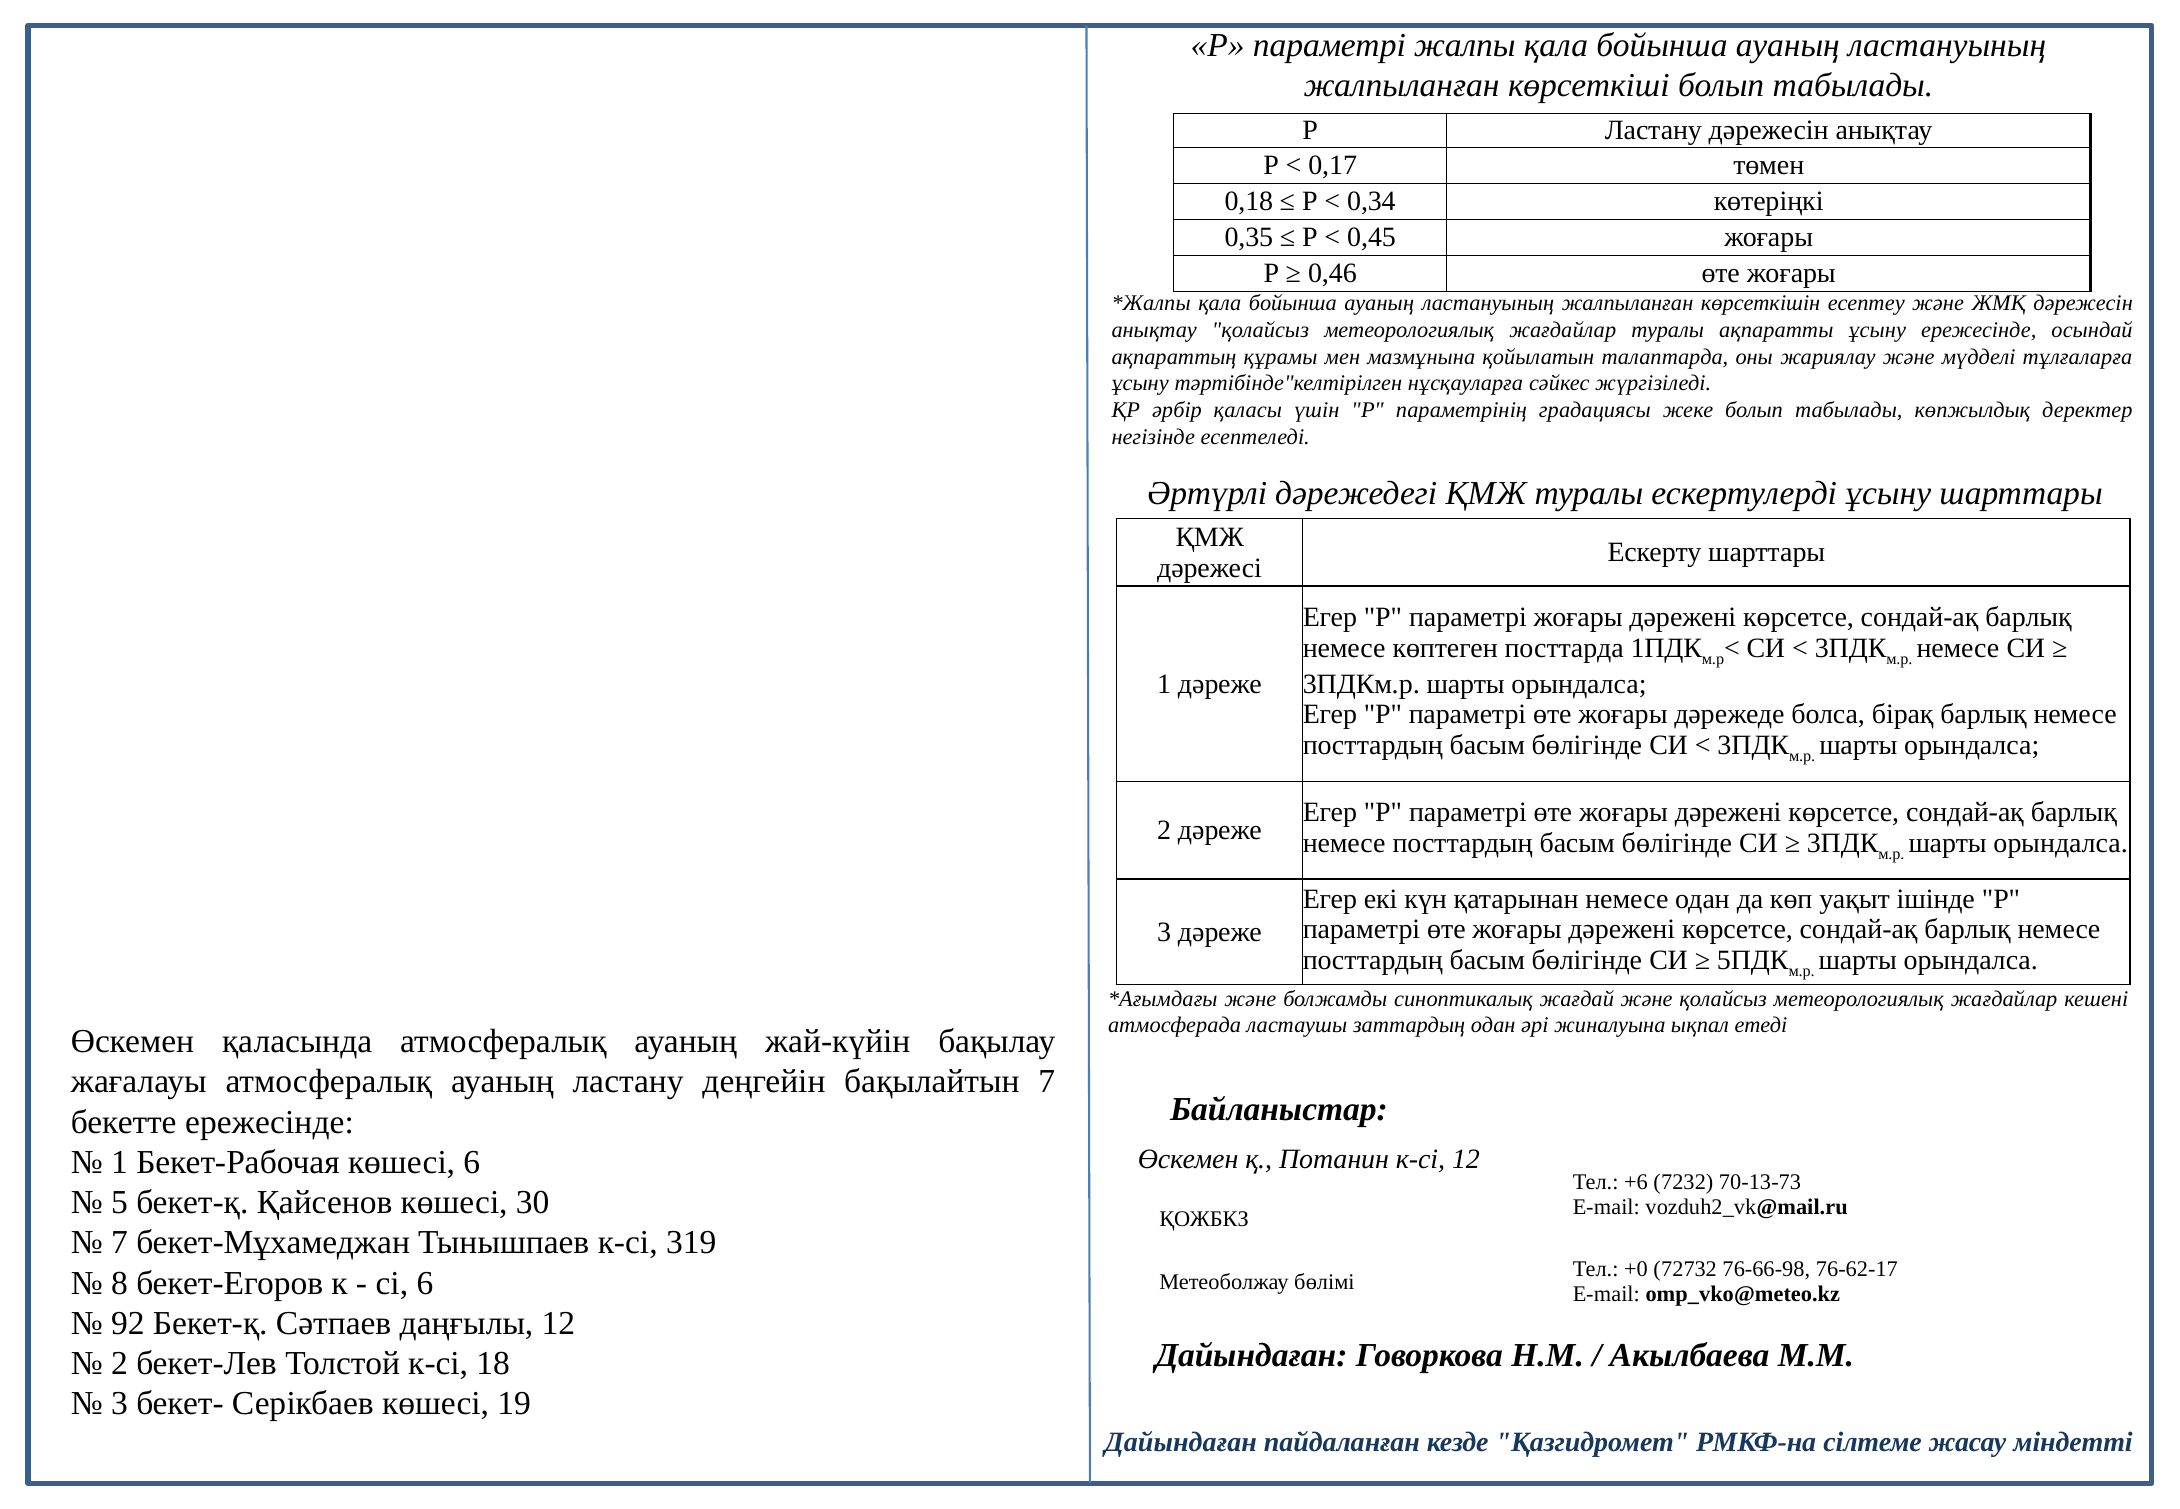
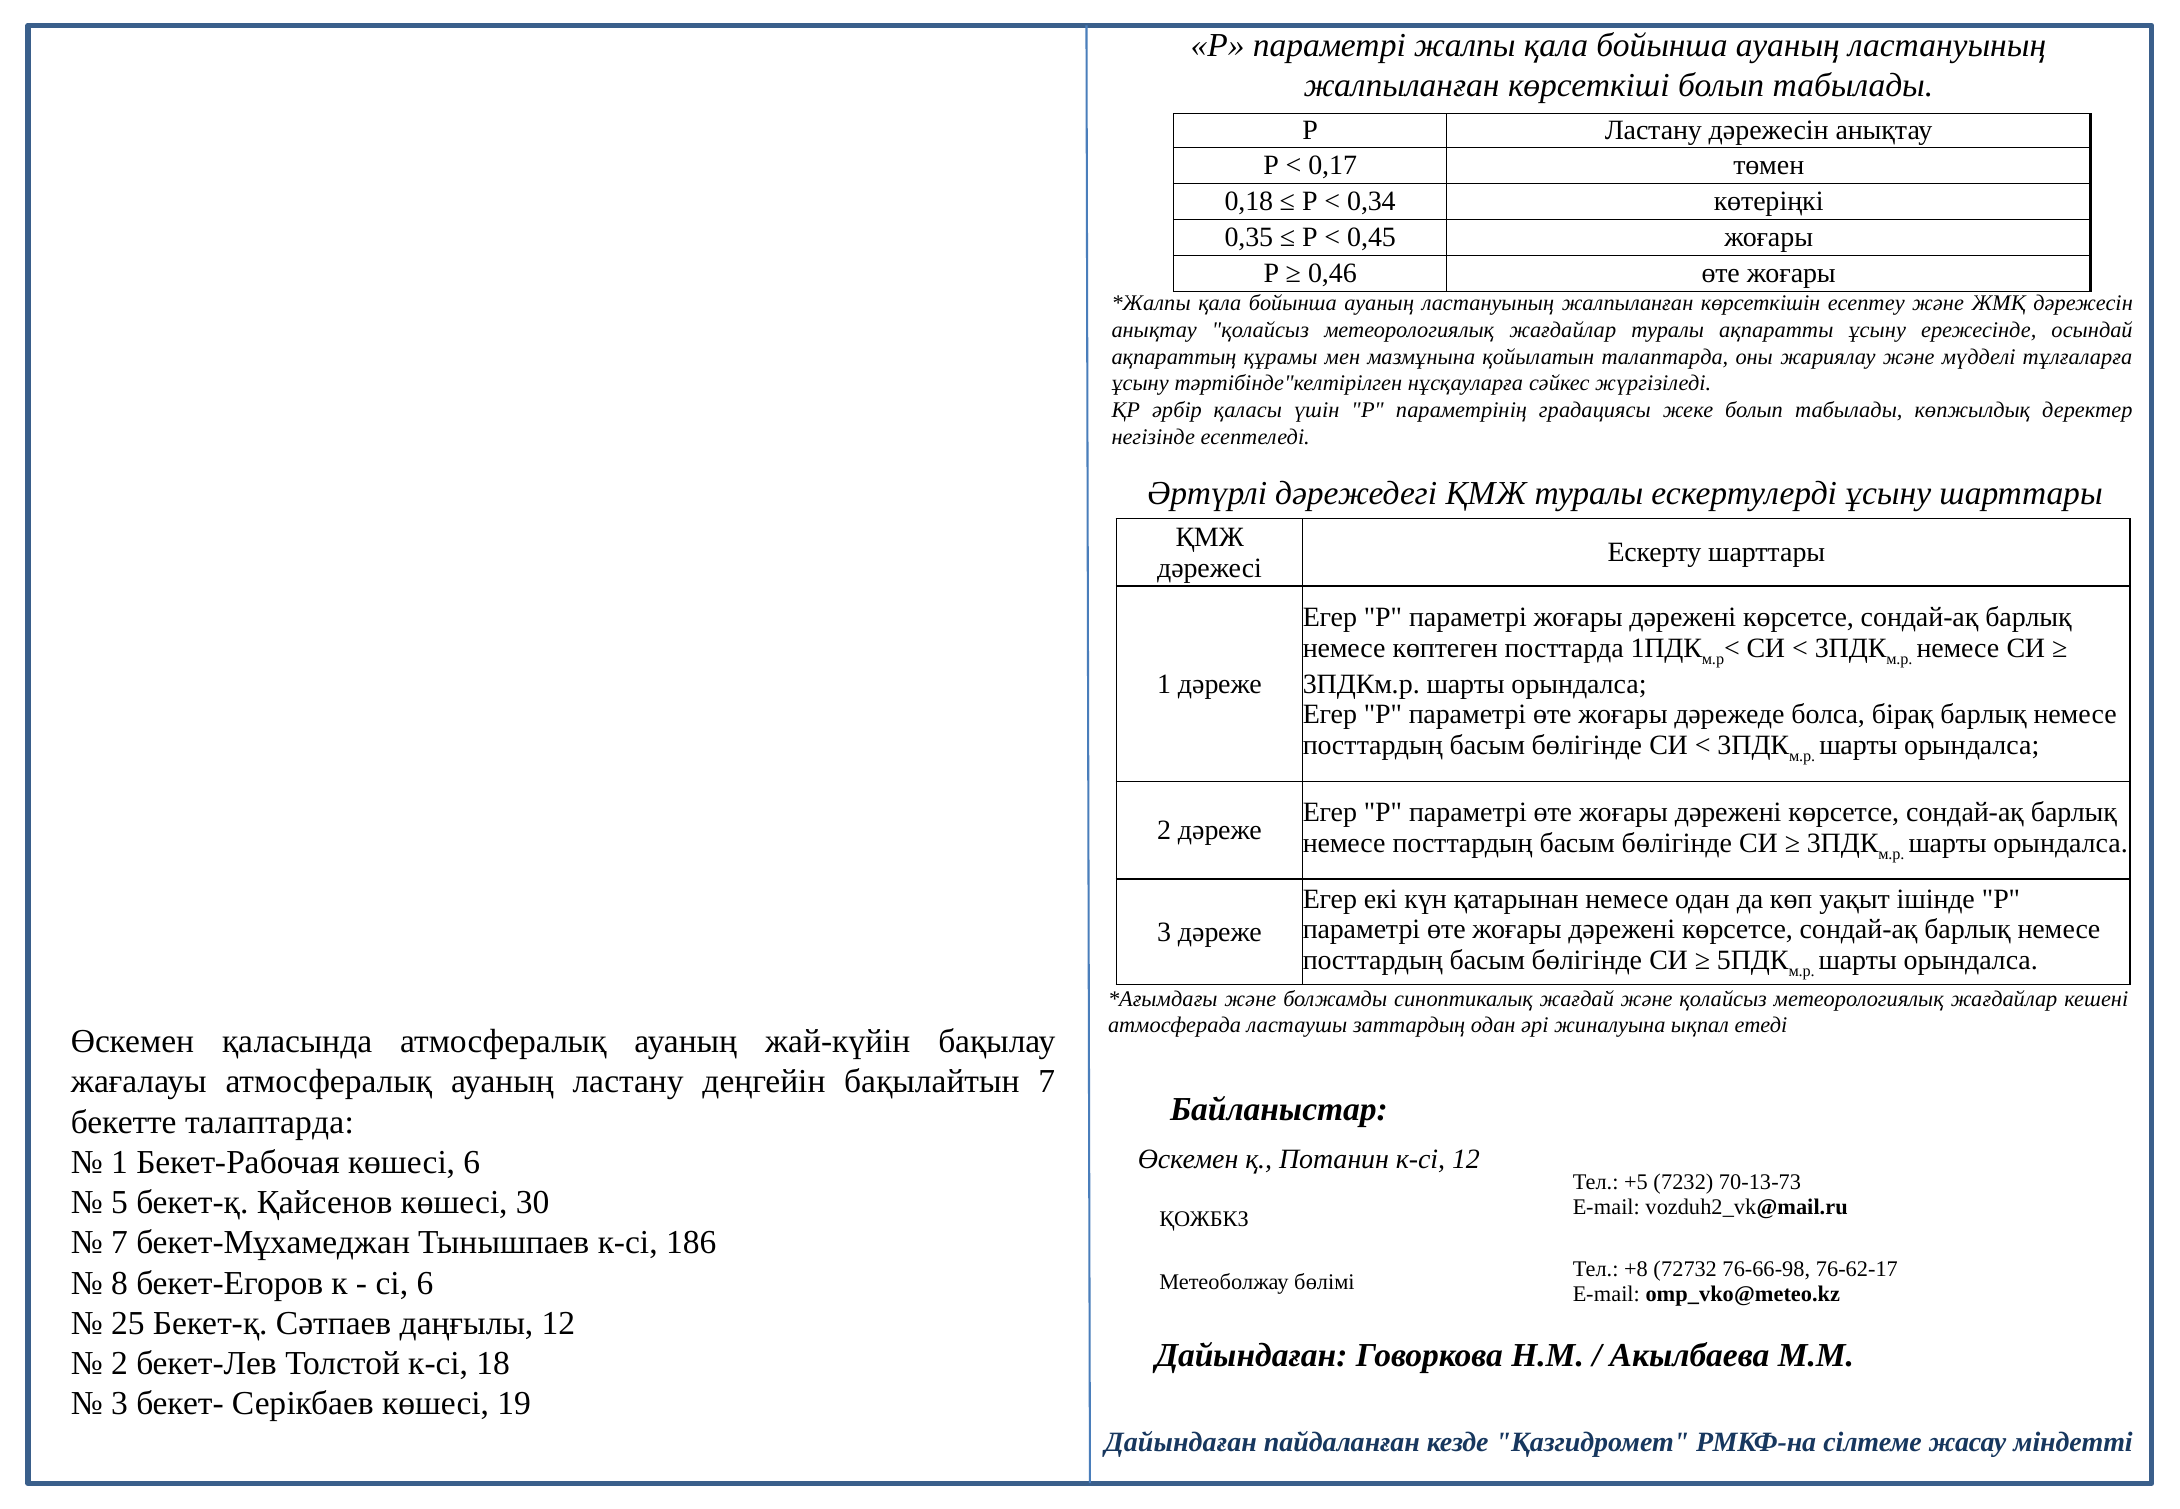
бекетте ережесінде: ережесінде -> талаптарда (269, 1122)
+6: +6 -> +5 (1636, 1182)
319: 319 -> 186 (691, 1243)
+0: +0 -> +8 (1636, 1269)
92: 92 -> 25 (128, 1324)
